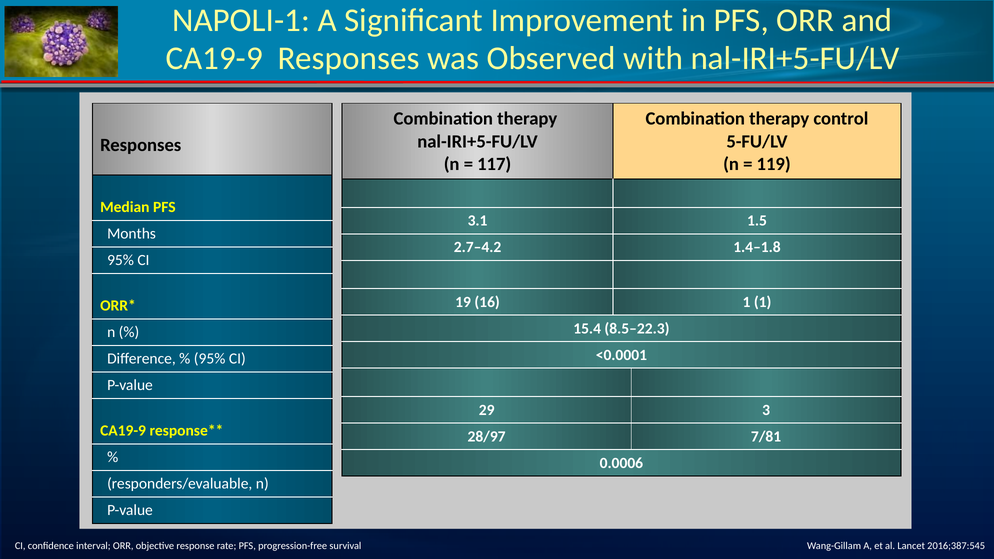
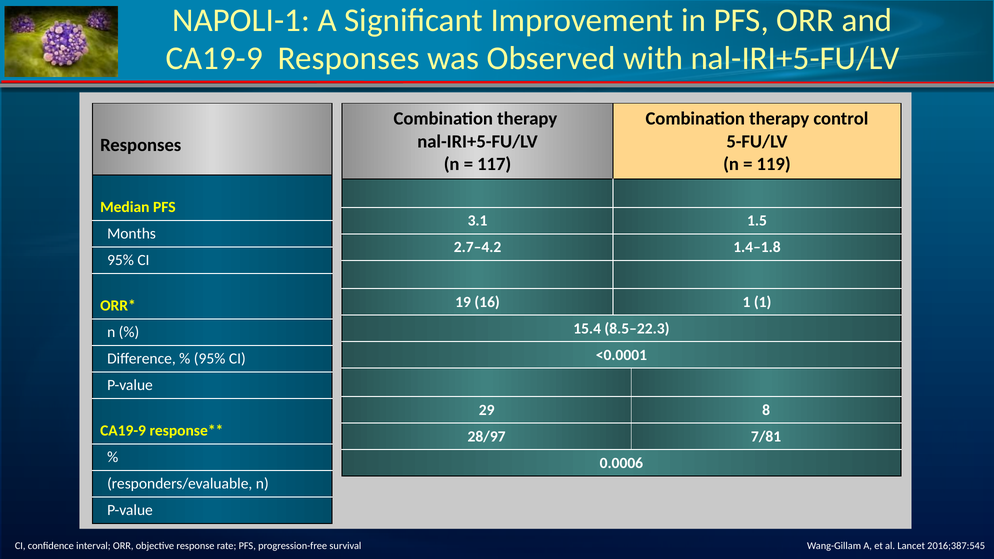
3: 3 -> 8 (766, 410)
